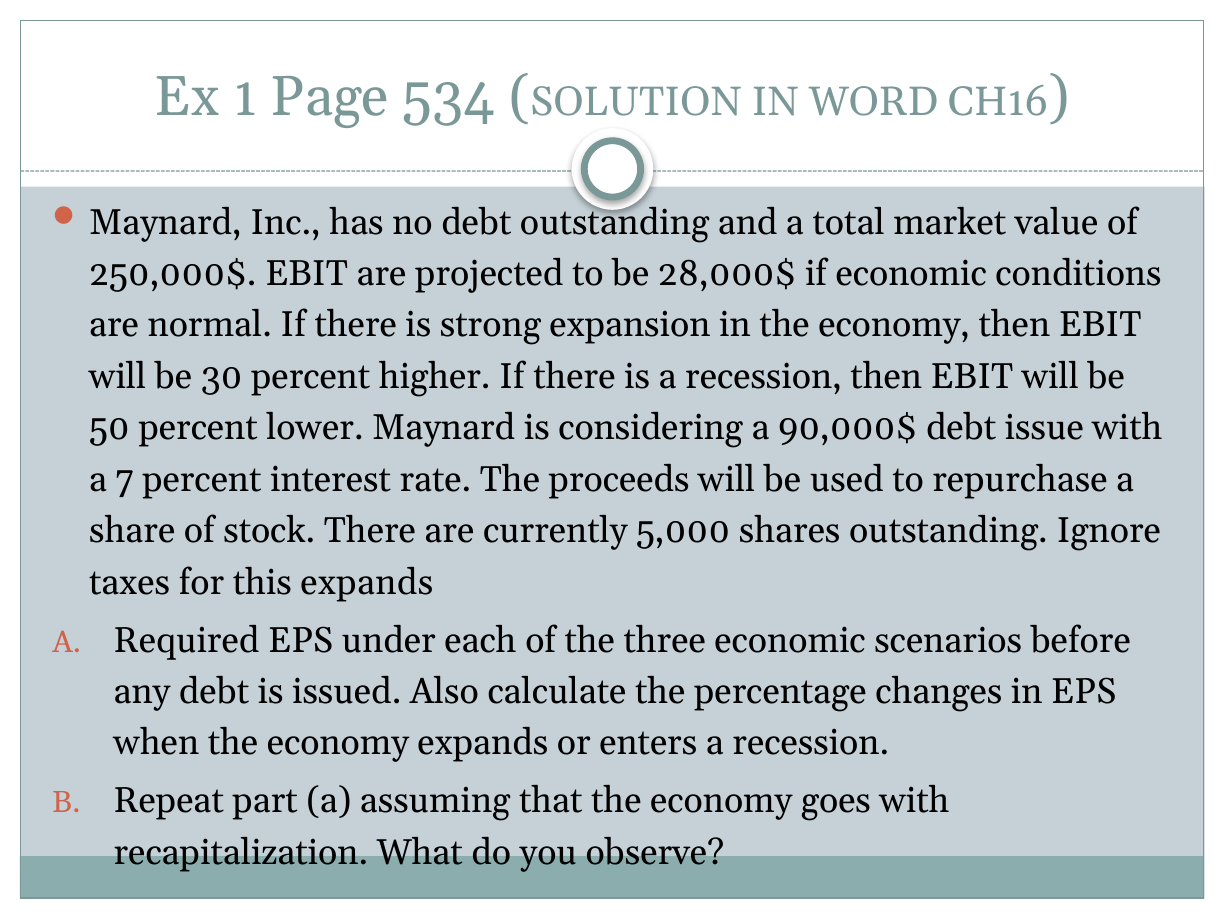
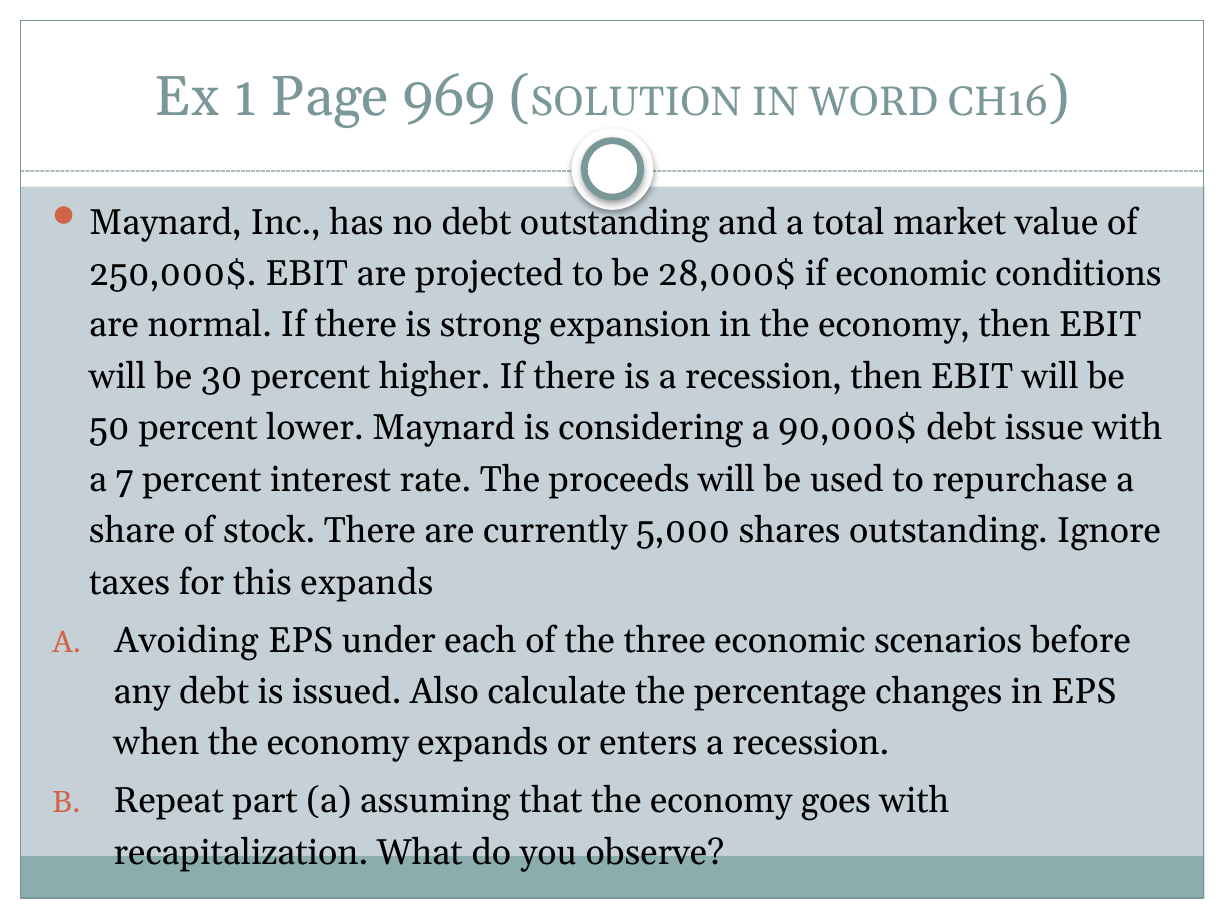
534: 534 -> 969 (449, 96)
Required: Required -> Avoiding (186, 640)
